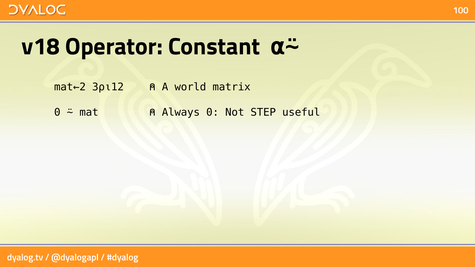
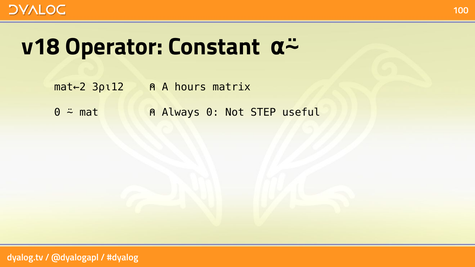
world: world -> hours (190, 87)
